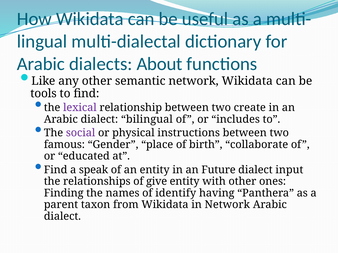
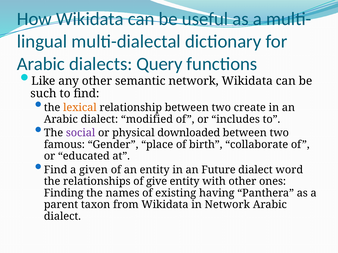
About: About -> Query (160, 64)
tools: tools -> such (43, 94)
lexical colour: purple -> orange (80, 108)
bilingual: bilingual -> modified (147, 119)
instructions: instructions -> downloaded (189, 133)
speak: speak -> given (93, 170)
input: input -> word (289, 170)
identify: identify -> existing (176, 193)
